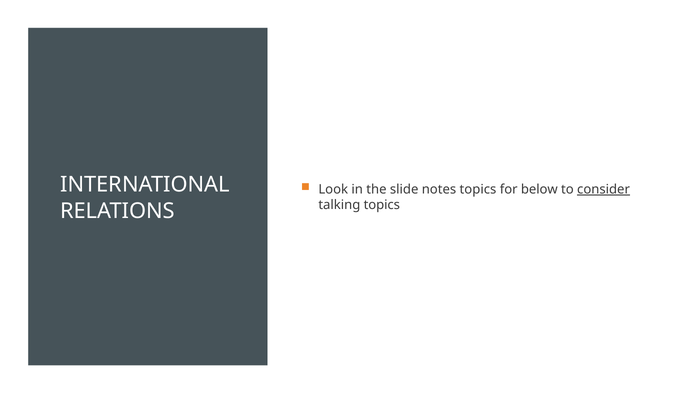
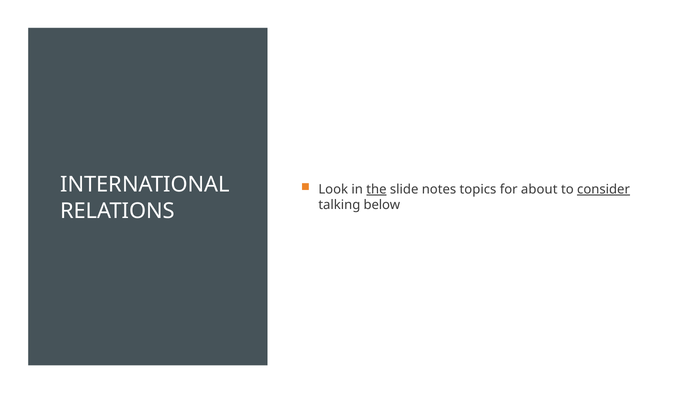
the underline: none -> present (376, 189)
below: below -> about (539, 189)
talking topics: topics -> below (382, 205)
